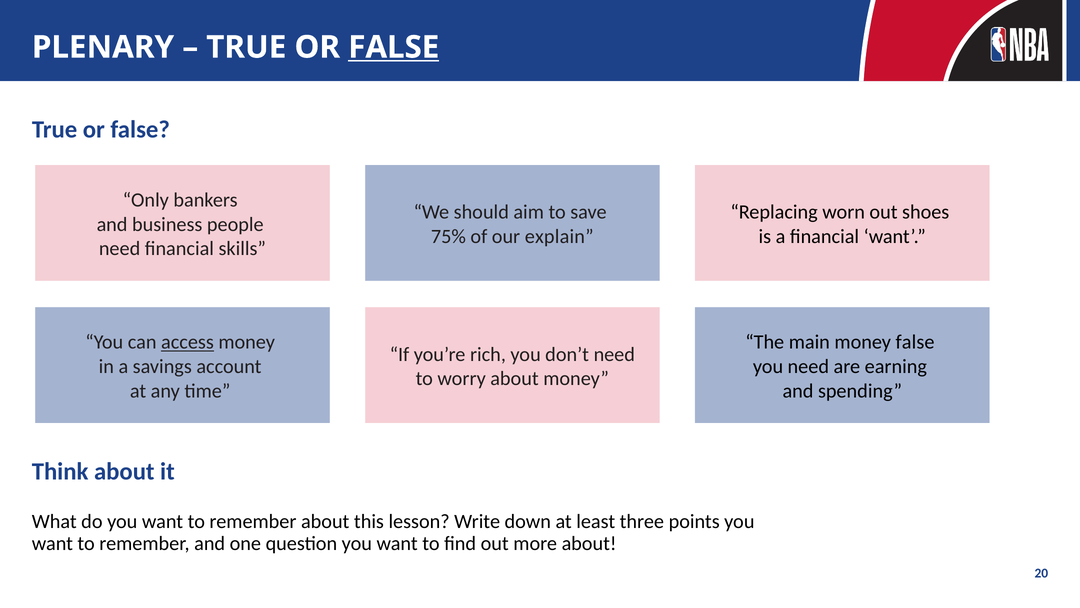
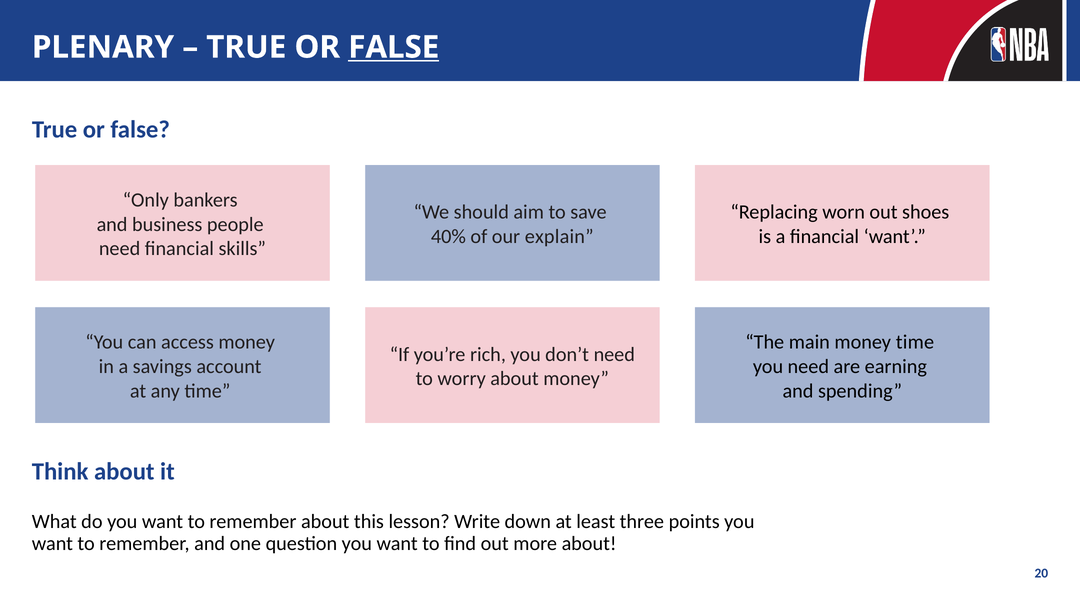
75%: 75% -> 40% (448, 236)
access underline: present -> none (187, 342)
money false: false -> time (915, 342)
